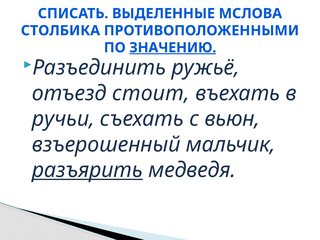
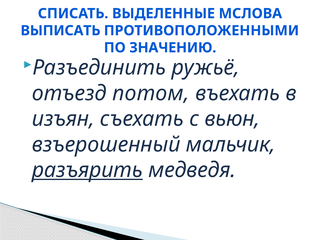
СТОЛБИКА: СТОЛБИКА -> ВЫПИСАТЬ (61, 31)
ЗНАЧЕНИЮ underline: present -> none (173, 48)
стоит: стоит -> потом (151, 93)
ручьи: ручьи -> изъян (63, 119)
